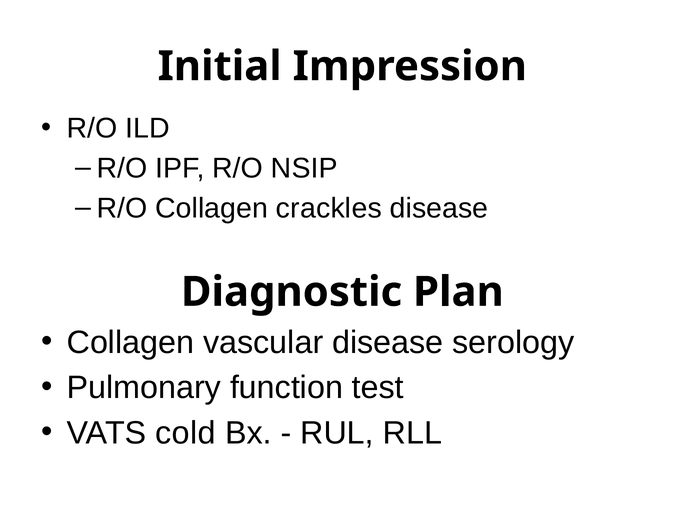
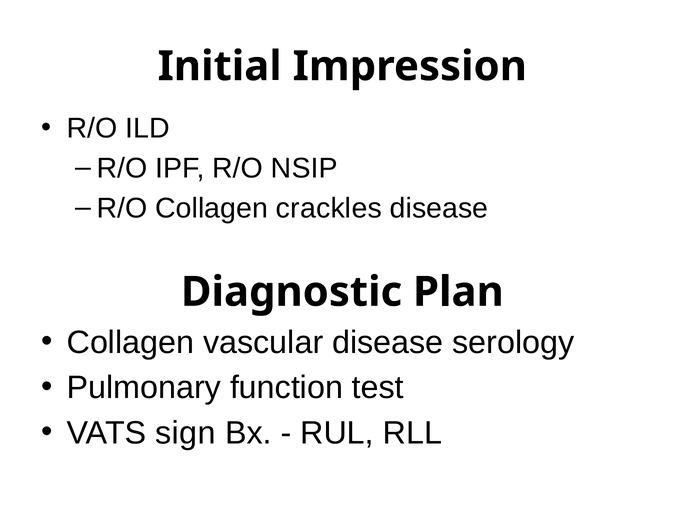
cold: cold -> sign (186, 433)
